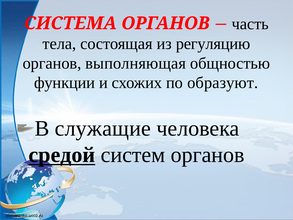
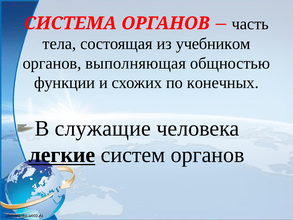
регуляцию: регуляцию -> учебником (213, 44)
образуют: образуют -> конечных (223, 83)
средой: средой -> легкие (62, 155)
